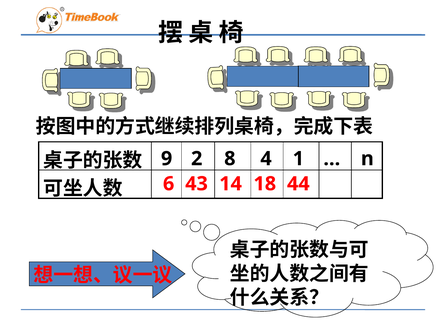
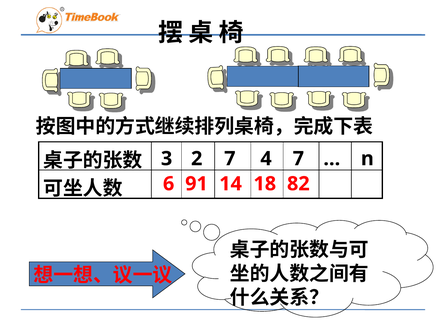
9: 9 -> 3 (167, 159)
2 8: 8 -> 7 (230, 159)
4 1: 1 -> 7 (298, 159)
43: 43 -> 91 (197, 184)
44: 44 -> 82 (298, 184)
